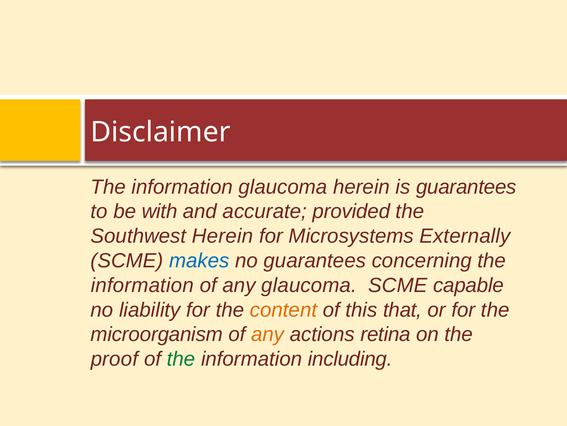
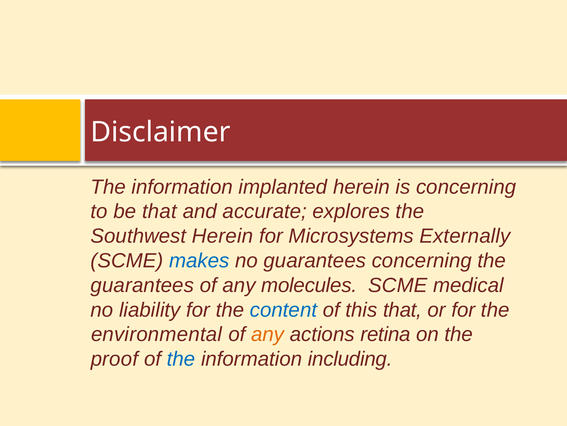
information glaucoma: glaucoma -> implanted (283, 187)
is guarantees: guarantees -> concerning (466, 187)
be with: with -> that (159, 211)
provided: provided -> explores (351, 211)
information: information -> guarantees (142, 285)
any glaucoma: glaucoma -> molecules (309, 285)
capable: capable -> medical (468, 285)
content colour: orange -> blue (283, 309)
microorganism: microorganism -> environmental (157, 334)
the colour: green -> blue (181, 358)
